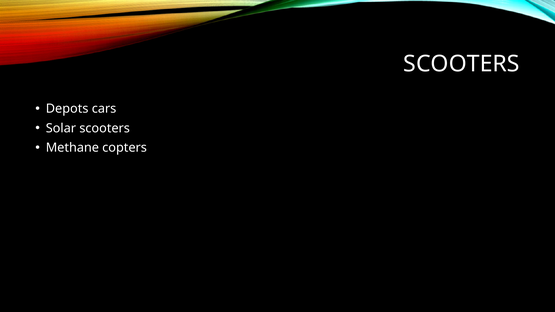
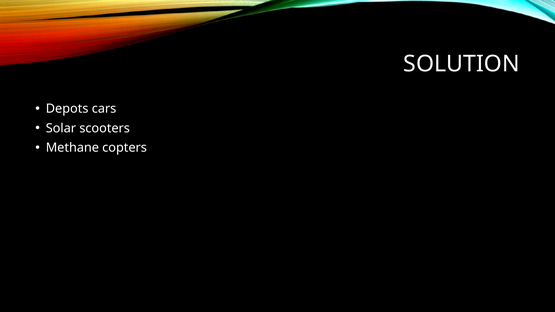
SCOOTERS: SCOOTERS -> SOLUTION (461, 64)
